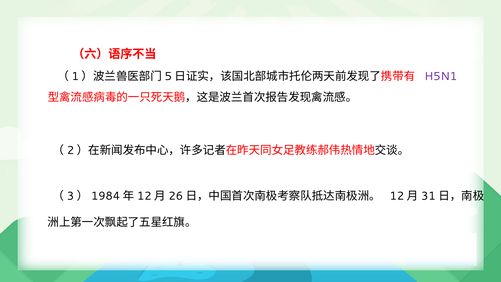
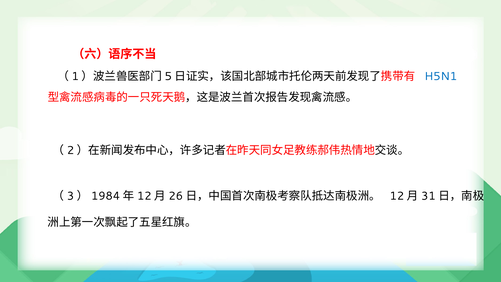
H5N1 colour: purple -> blue (441, 76)
